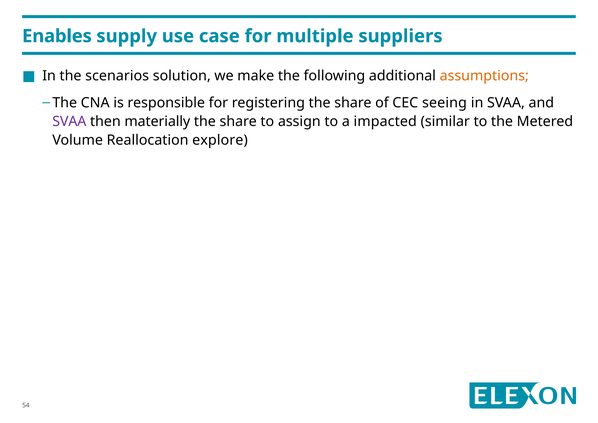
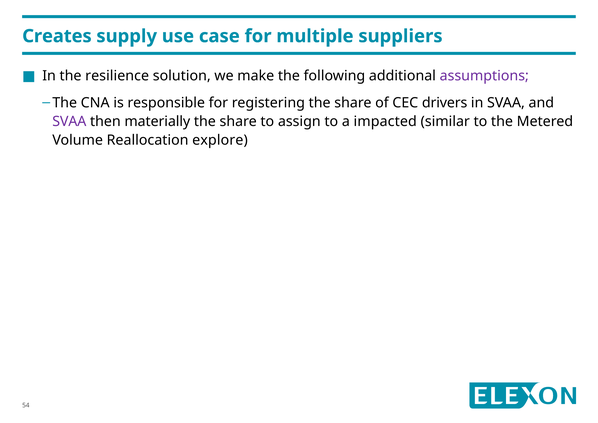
Enables: Enables -> Creates (57, 36)
scenarios: scenarios -> resilience (117, 76)
assumptions colour: orange -> purple (484, 76)
seeing: seeing -> drivers (445, 103)
